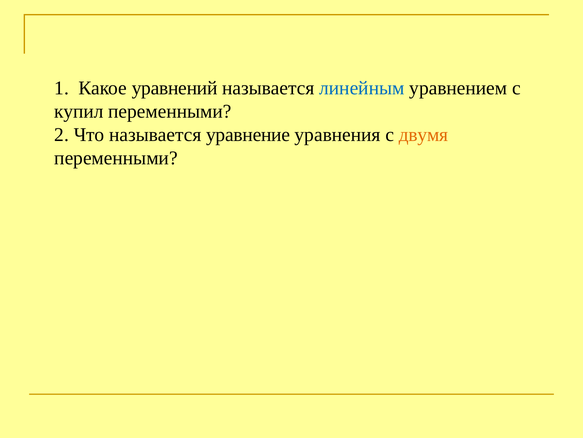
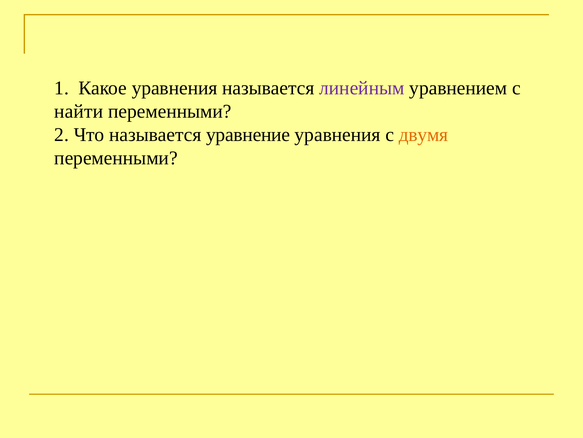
Какое уравнений: уравнений -> уравнения (175, 88)
линейным colour: blue -> purple (362, 88)
купил: купил -> найти (79, 111)
